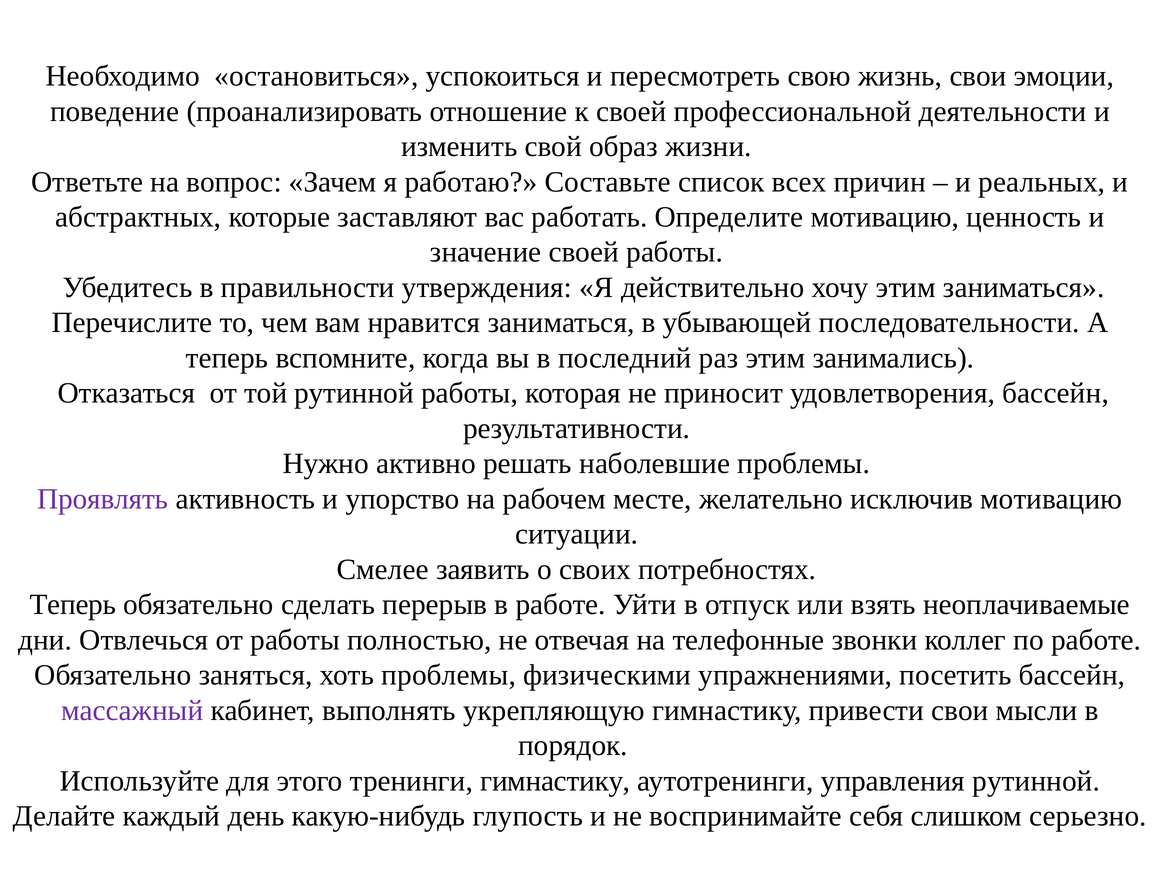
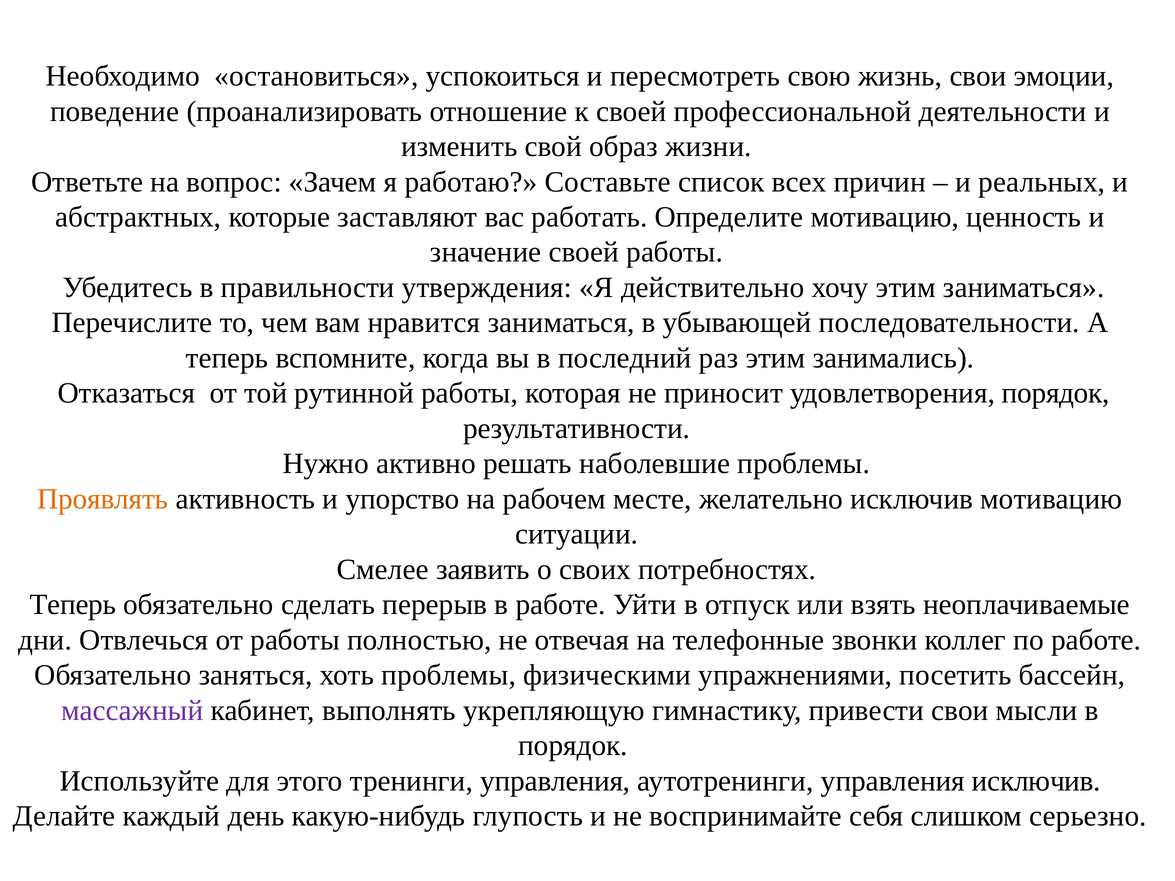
удовлетворения бассейн: бассейн -> порядок (1056, 393)
Проявлять colour: purple -> orange (103, 499)
тренинги гимнастику: гимнастику -> управления (555, 781)
управления рутинной: рутинной -> исключив (1036, 781)
